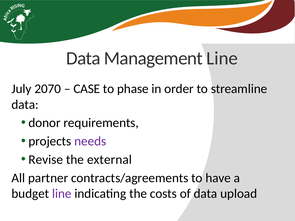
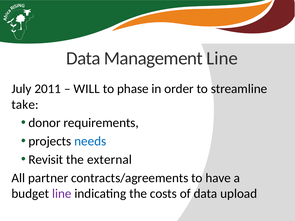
2070: 2070 -> 2011 (48, 89)
CASE: CASE -> WILL (87, 89)
data: data -> take (25, 105)
needs colour: purple -> blue (90, 141)
Revise: Revise -> Revisit (46, 160)
